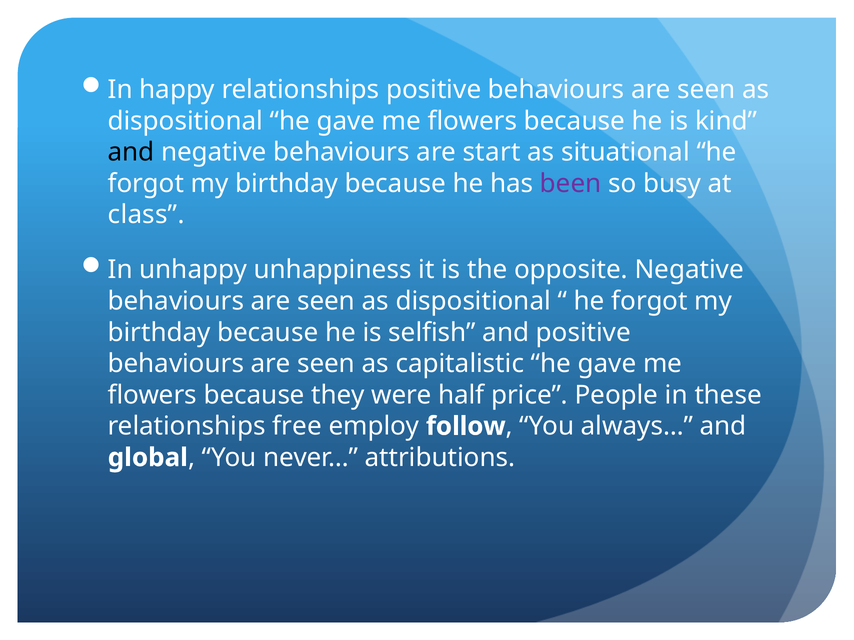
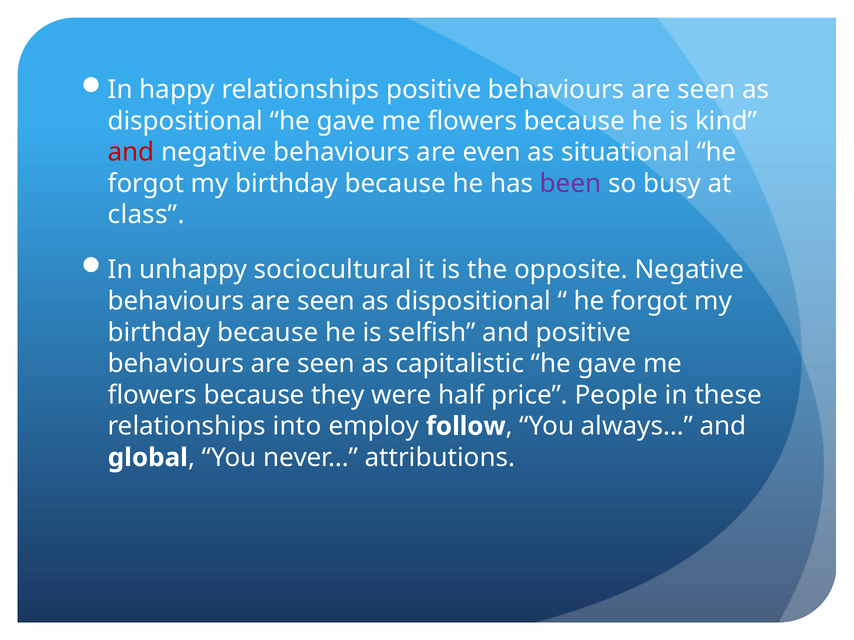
and colour: black -> red (131, 152)
start: start -> even (492, 152)
unhappiness: unhappiness -> sociocultural (333, 270)
free: free -> into (297, 427)
